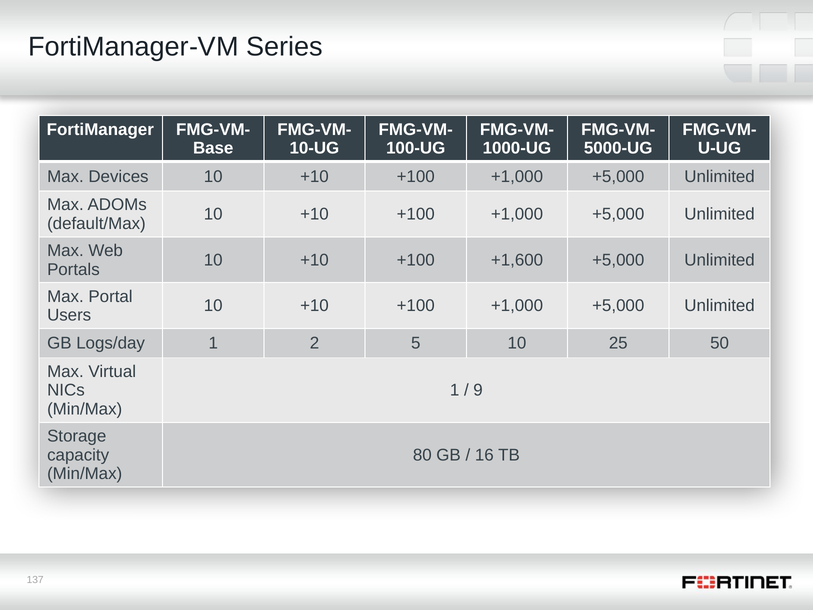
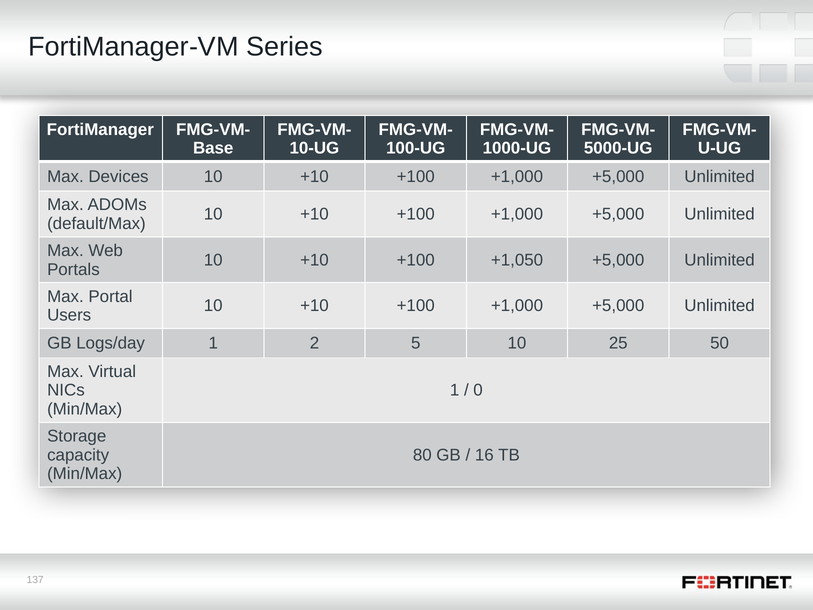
+1,600: +1,600 -> +1,050 (517, 260)
9: 9 -> 0 (478, 390)
